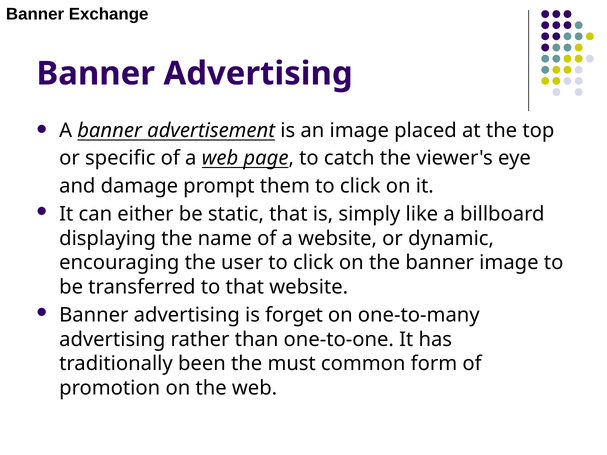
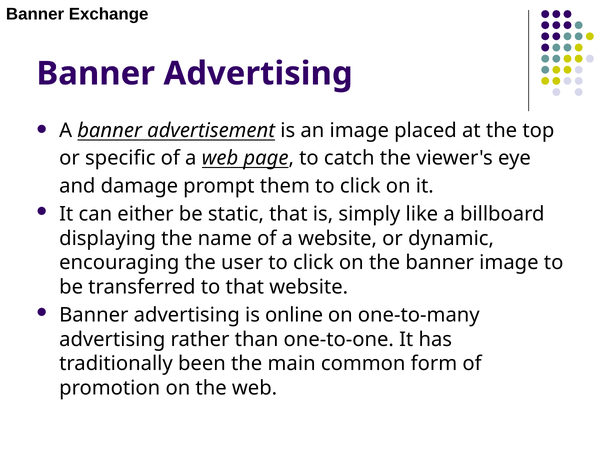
forget: forget -> online (294, 315)
must: must -> main (292, 364)
